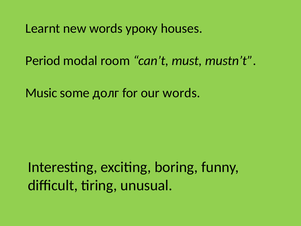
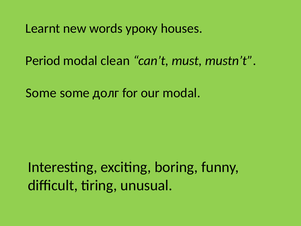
room: room -> clean (115, 61)
Music: Music -> Some (41, 93)
our words: words -> modal (182, 93)
